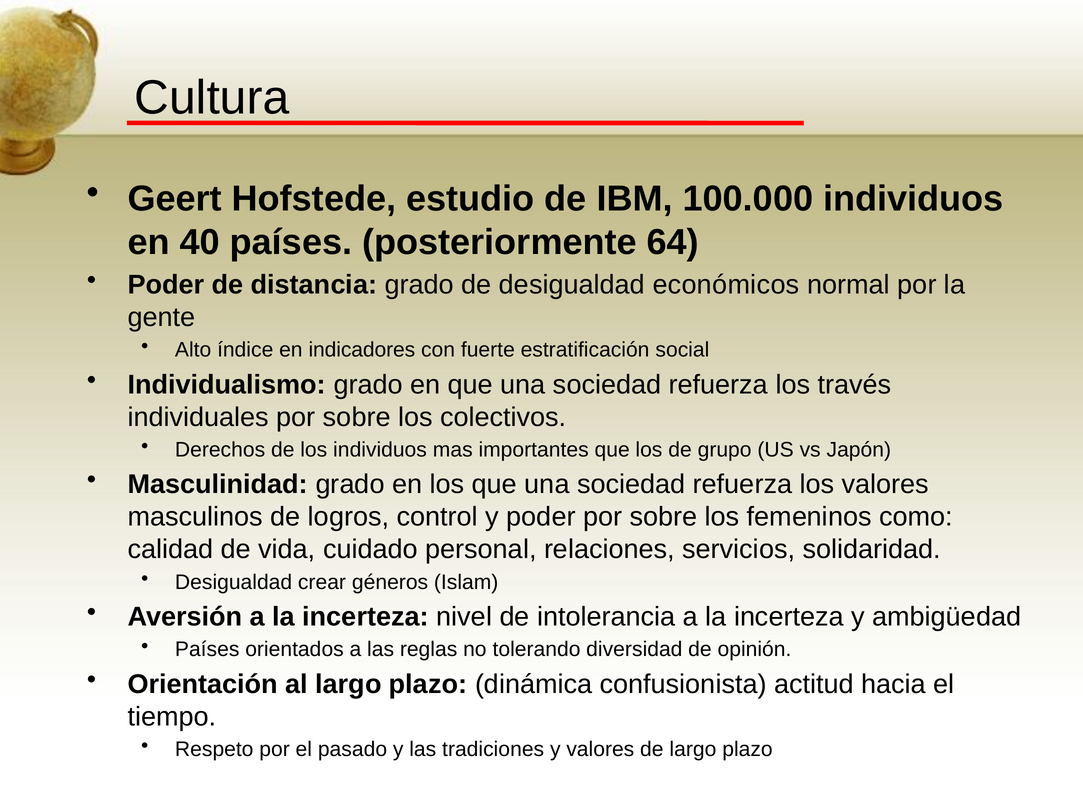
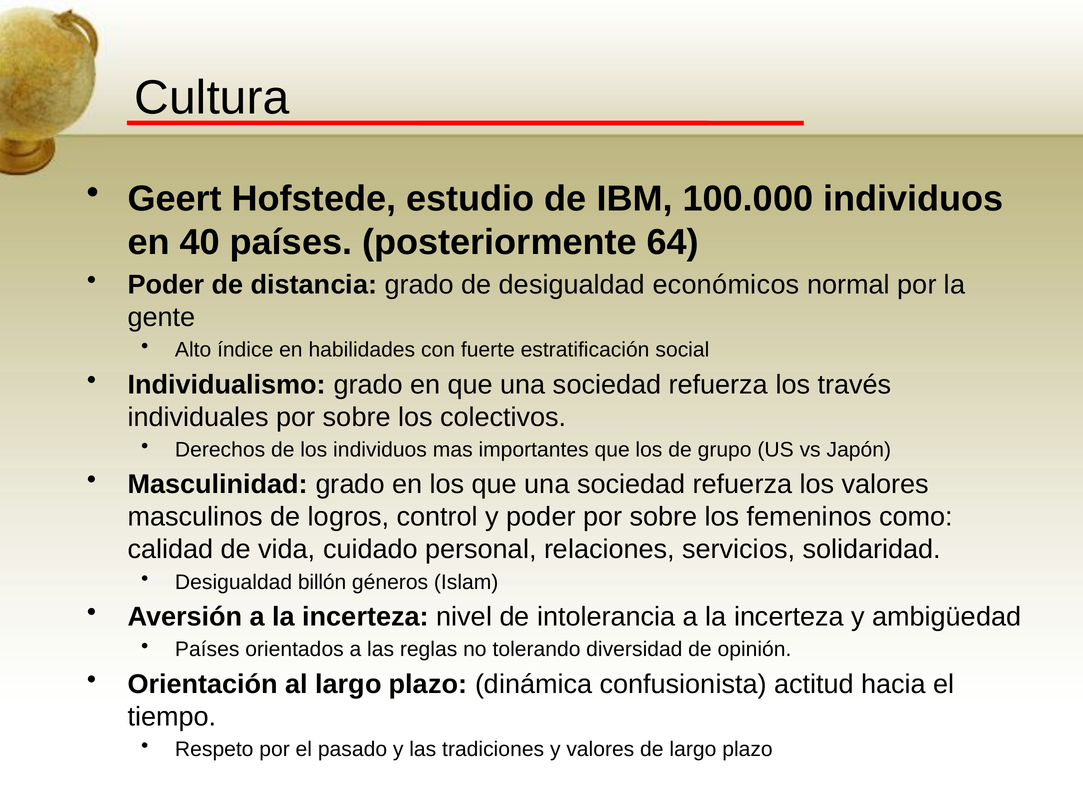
indicadores: indicadores -> habilidades (362, 350)
crear: crear -> billón (322, 582)
